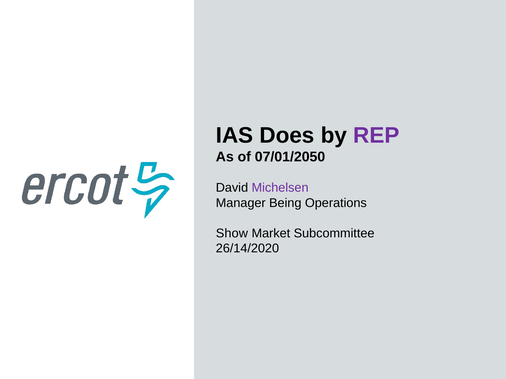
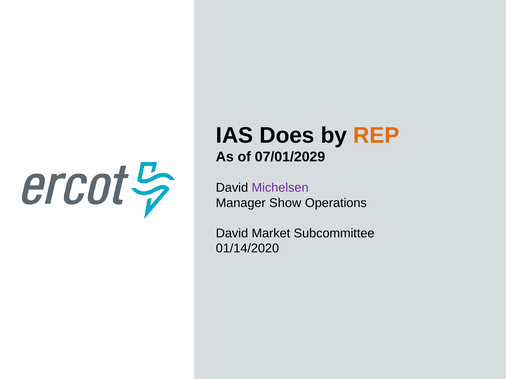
REP colour: purple -> orange (376, 136)
07/01/2050: 07/01/2050 -> 07/01/2029 (290, 157)
Being: Being -> Show (285, 203)
Show: Show -> David (232, 234)
26/14/2020: 26/14/2020 -> 01/14/2020 (247, 249)
